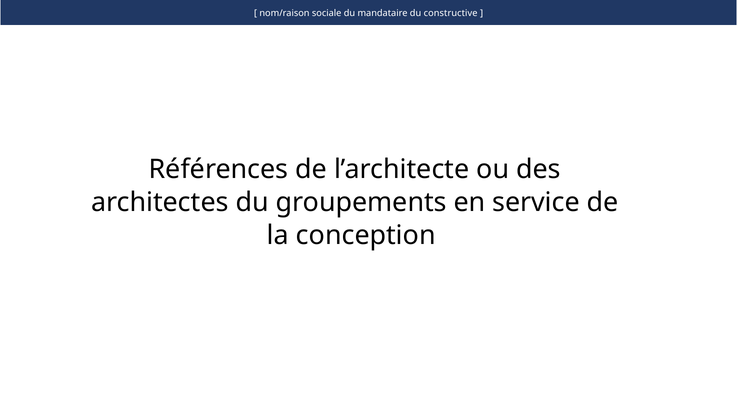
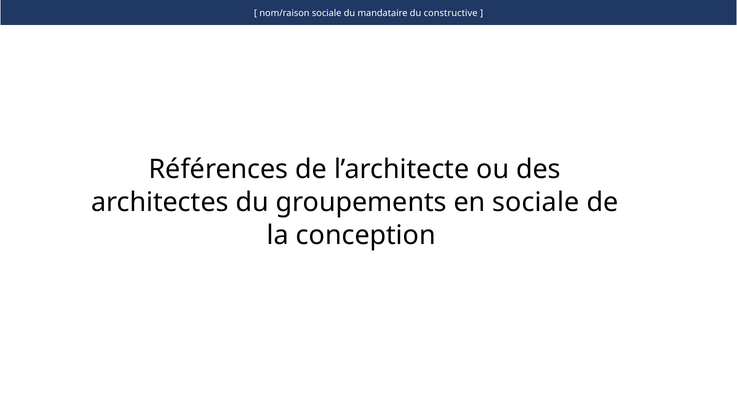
en service: service -> sociale (536, 202)
